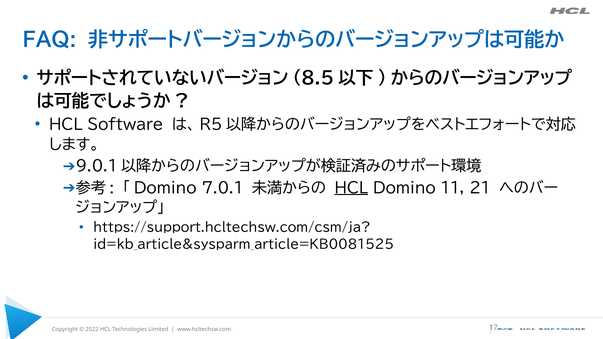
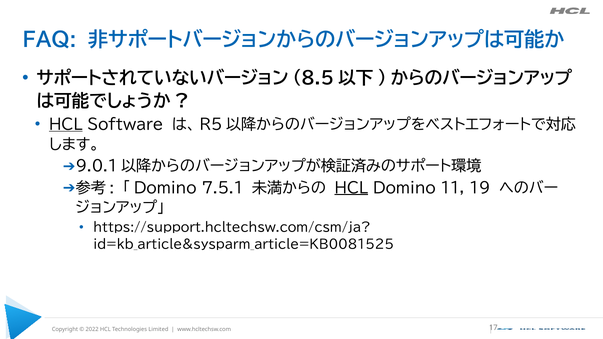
HCL underline: none -> present (66, 125)
7.0.1: 7.0.1 -> 7.5.1 (222, 188)
21: 21 -> 19 (480, 188)
